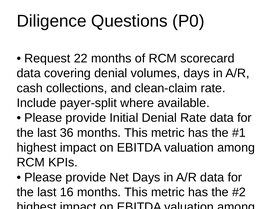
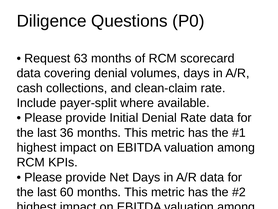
22: 22 -> 63 (81, 58)
16: 16 -> 60 (67, 192)
